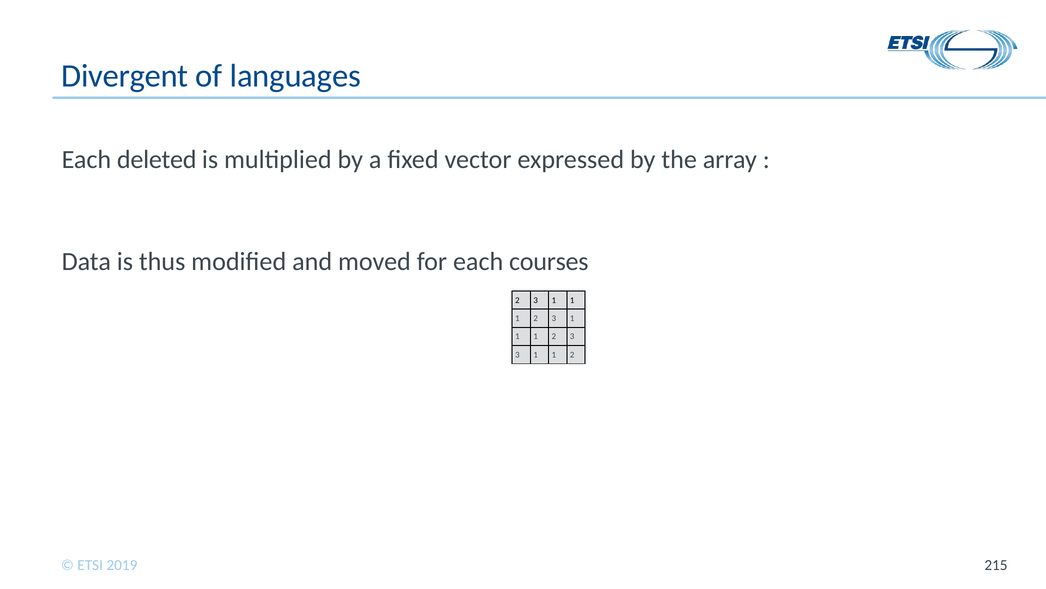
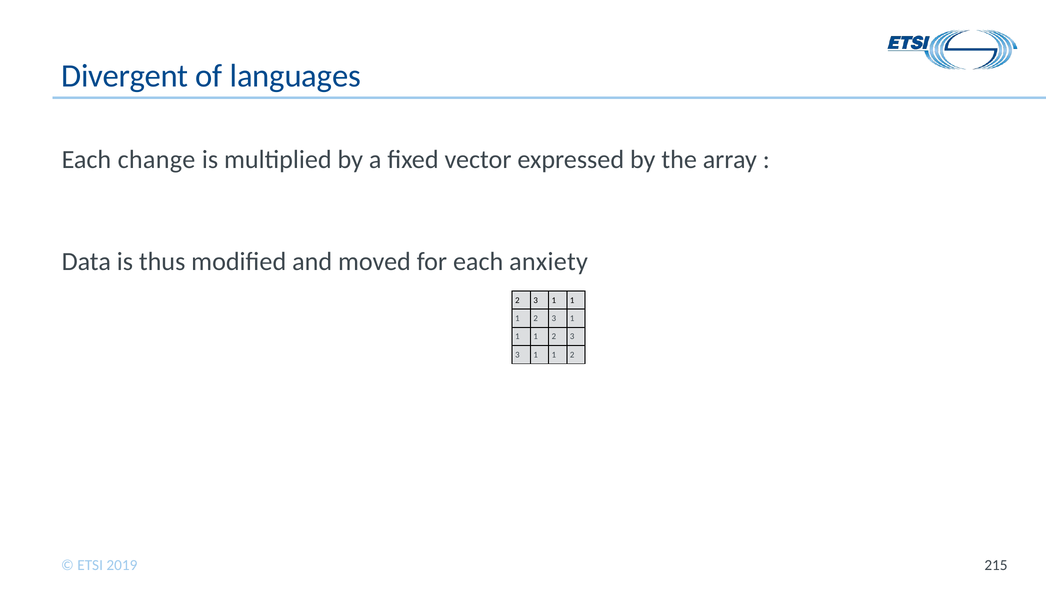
deleted: deleted -> change (156, 160)
courses: courses -> anxiety (549, 261)
